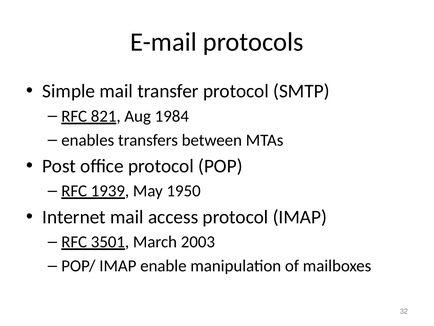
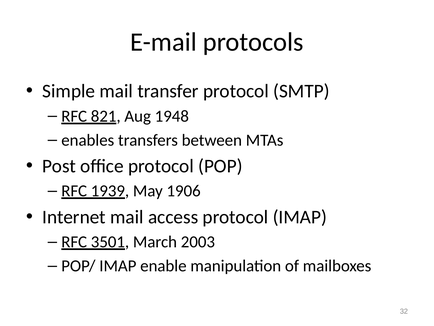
1984: 1984 -> 1948 (172, 116)
1950: 1950 -> 1906 (184, 191)
